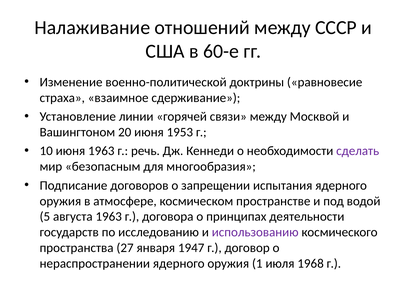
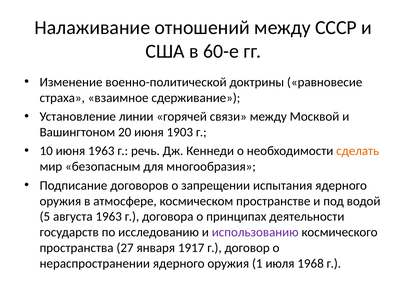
1953: 1953 -> 1903 (180, 132)
сделать colour: purple -> orange (358, 151)
1947: 1947 -> 1917 (191, 247)
